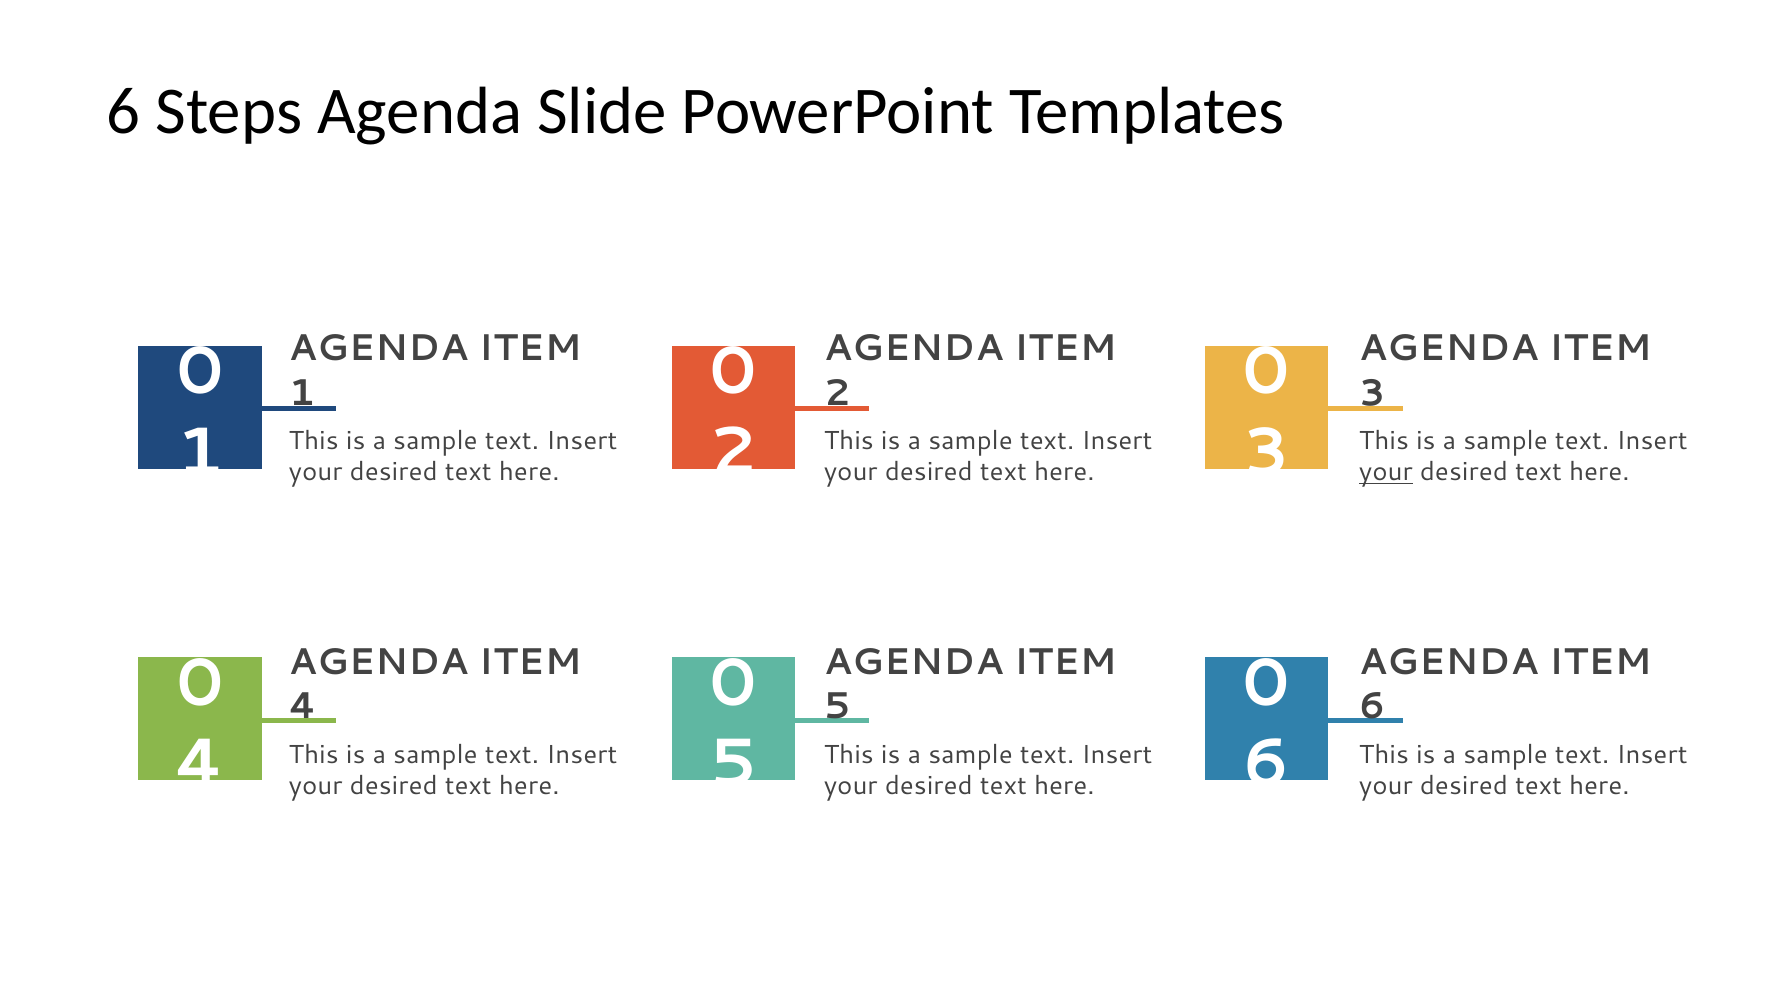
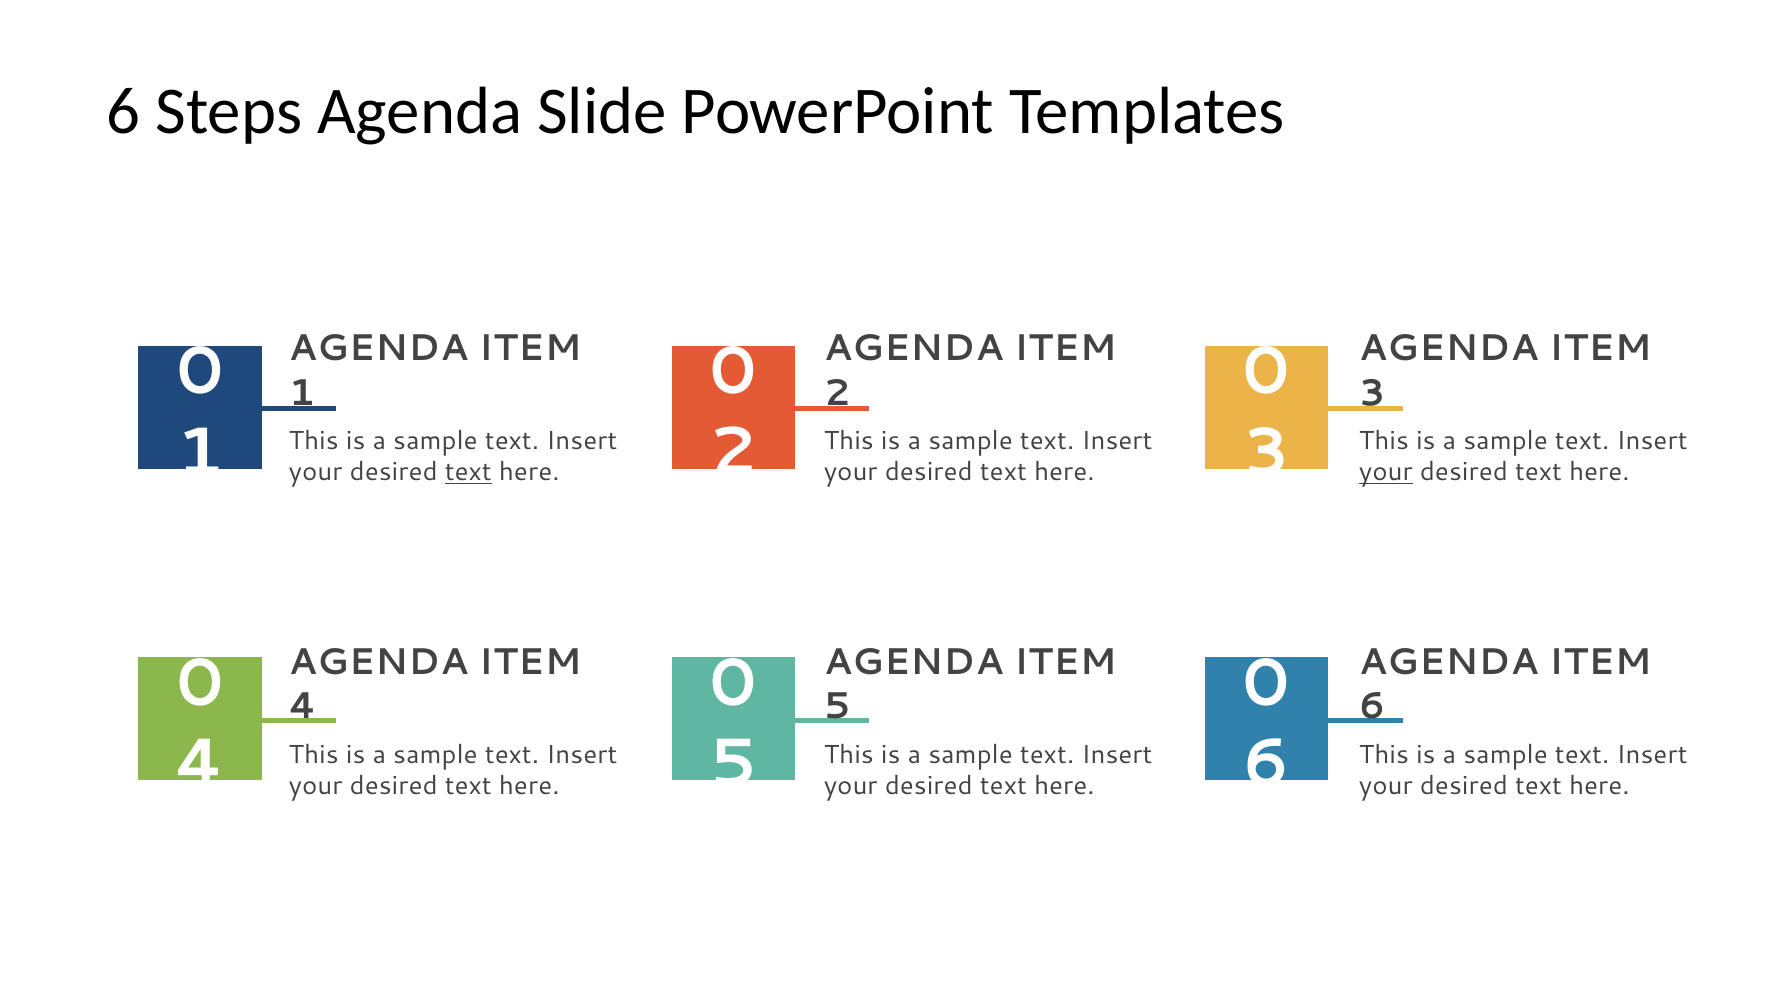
text underline: none -> present (468, 472)
